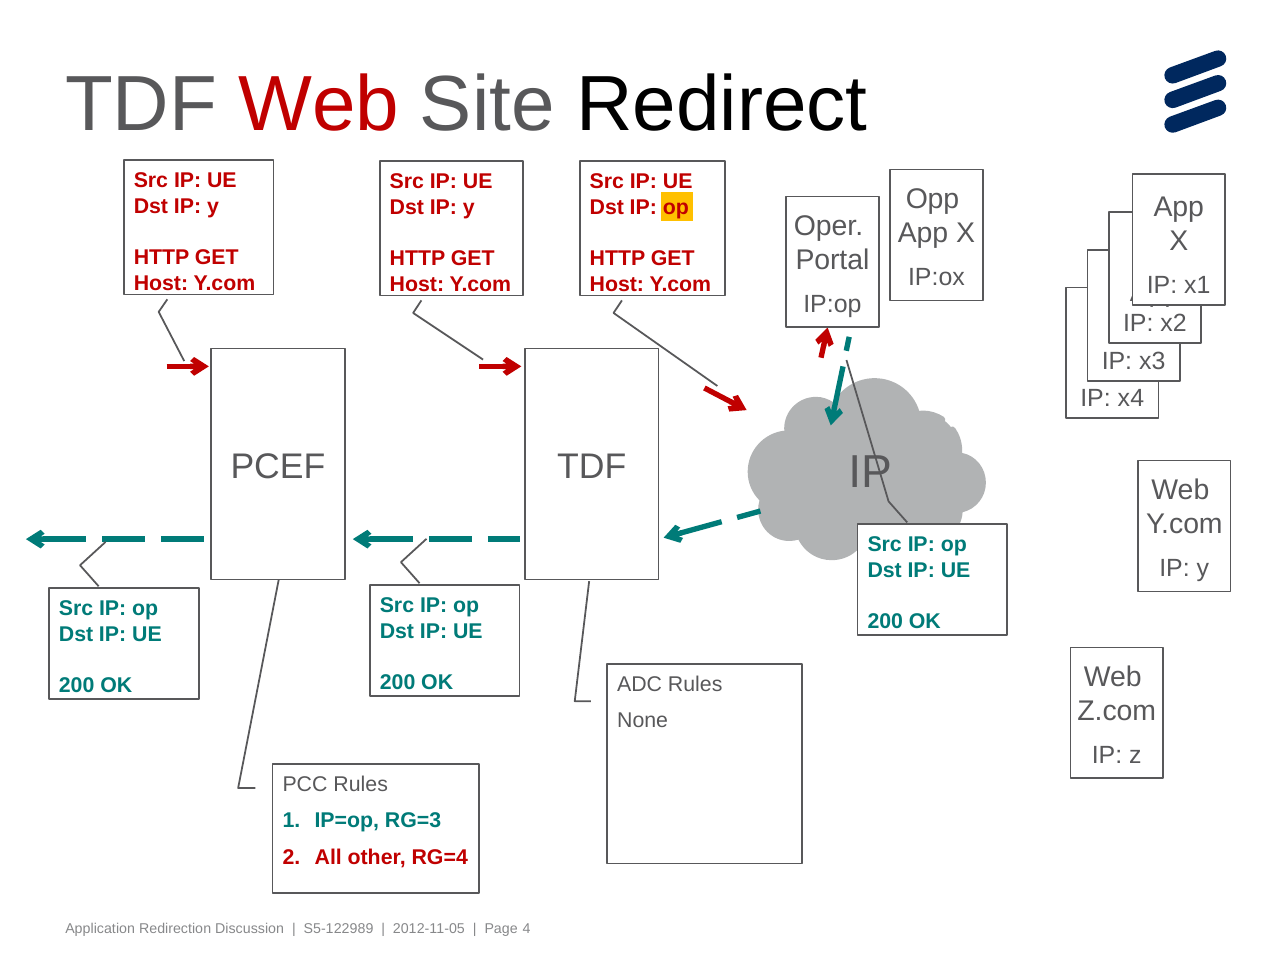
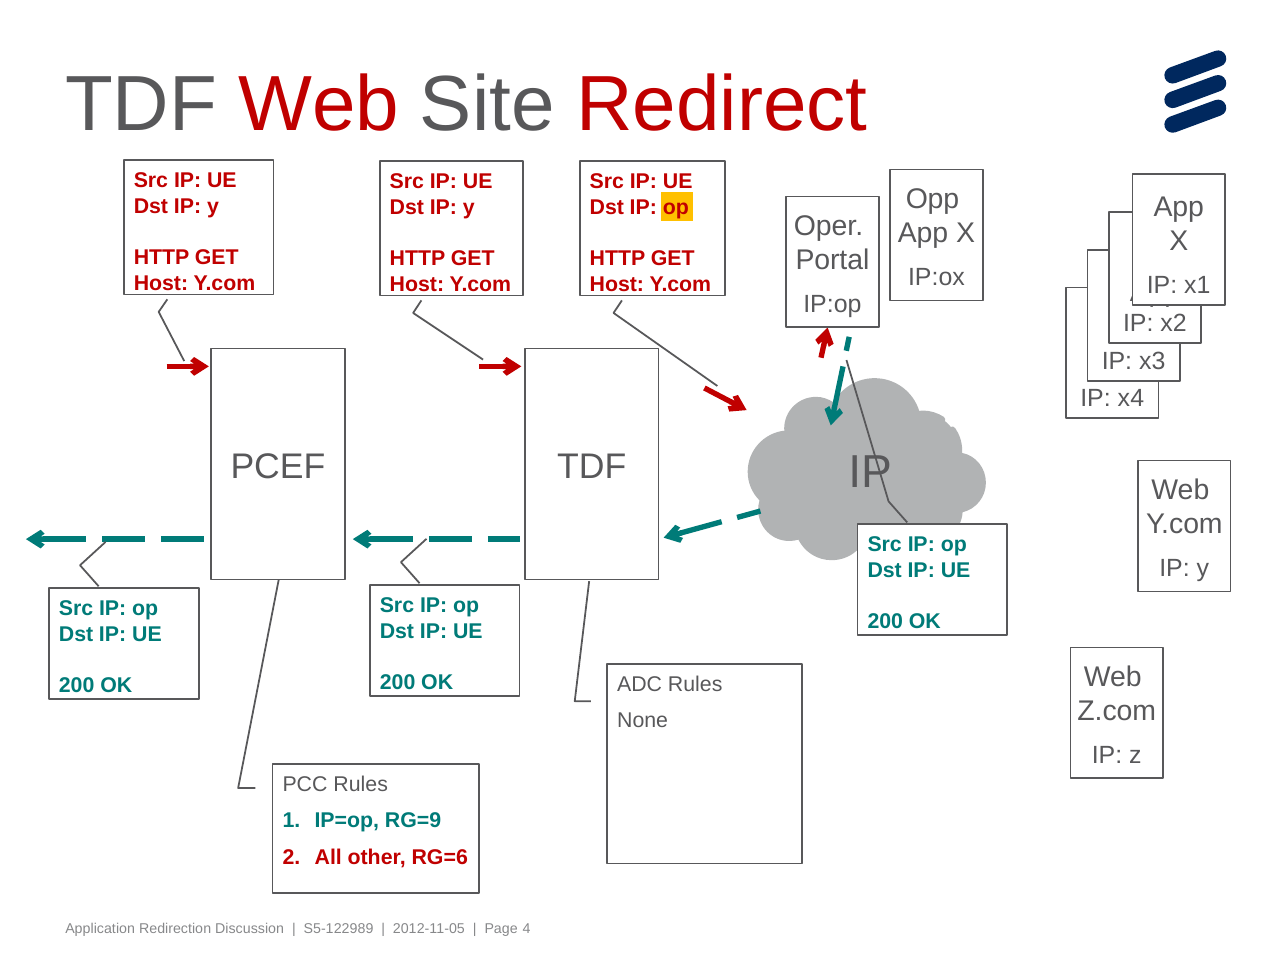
Redirect colour: black -> red (722, 105)
RG=3: RG=3 -> RG=9 (413, 821)
RG=4: RG=4 -> RG=6 (440, 857)
